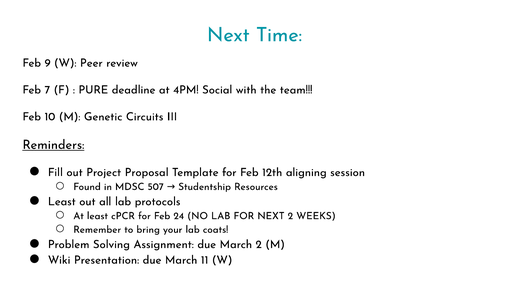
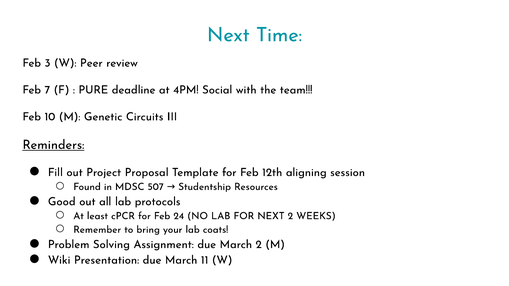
9: 9 -> 3 (48, 63)
Least: Least -> Good (62, 202)
